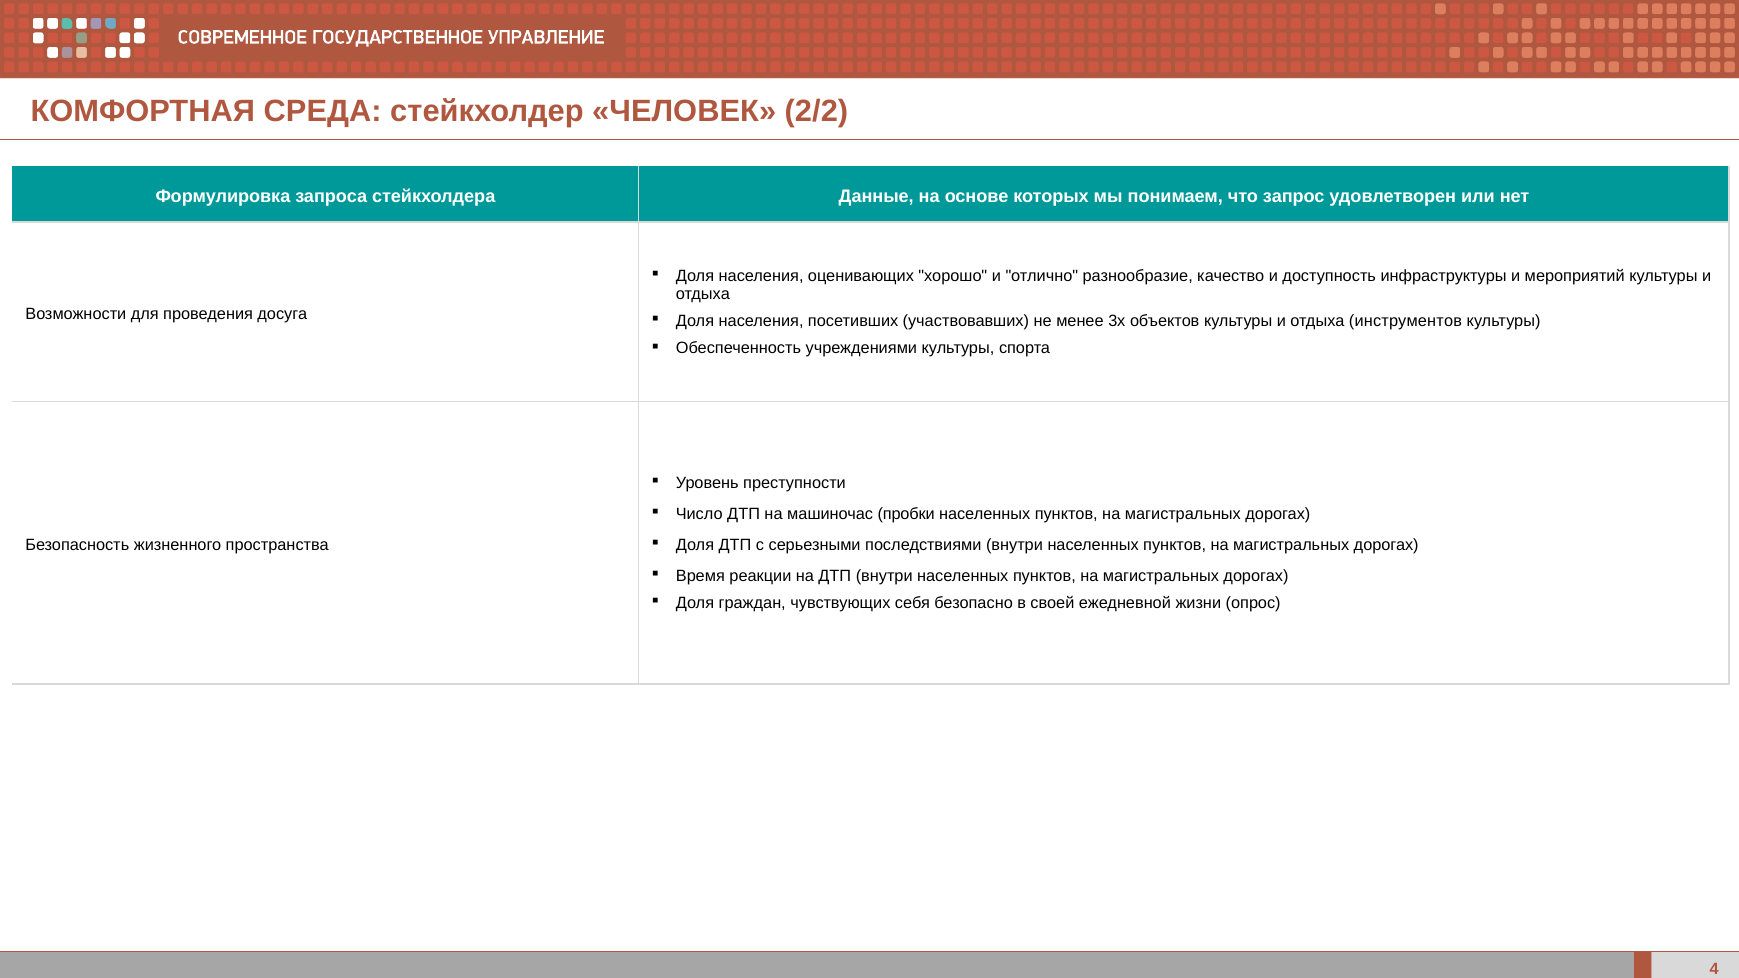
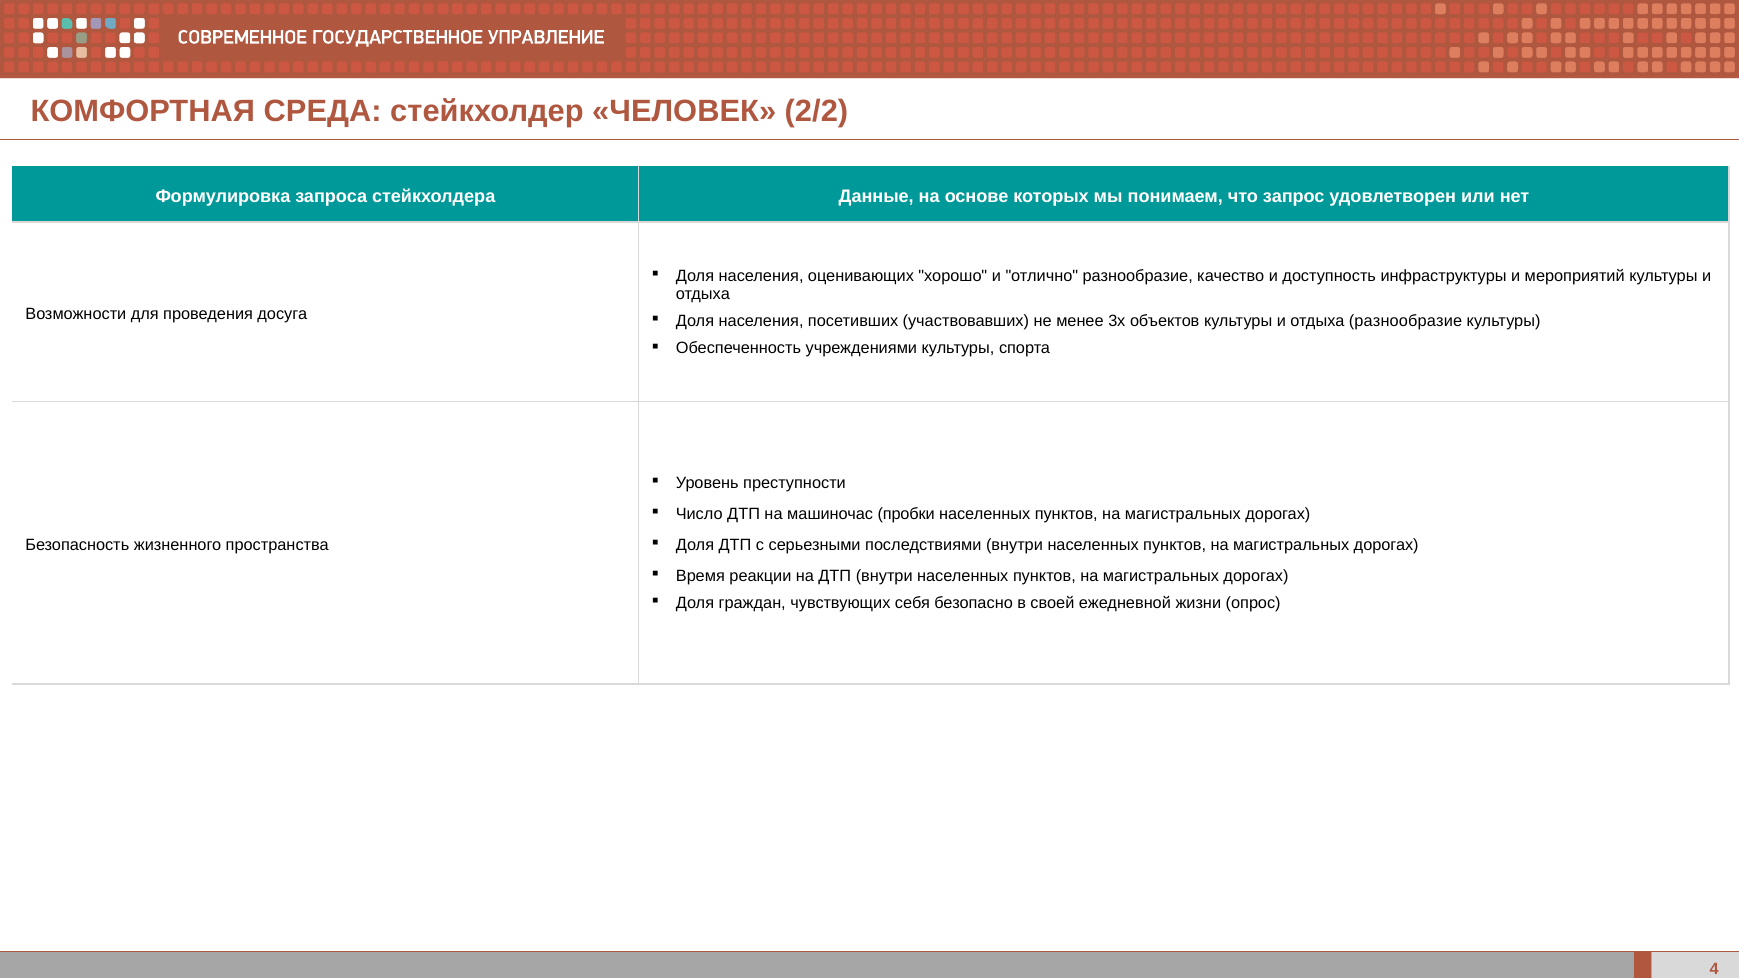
отдыха инструментов: инструментов -> разнообразие (1405, 321)
